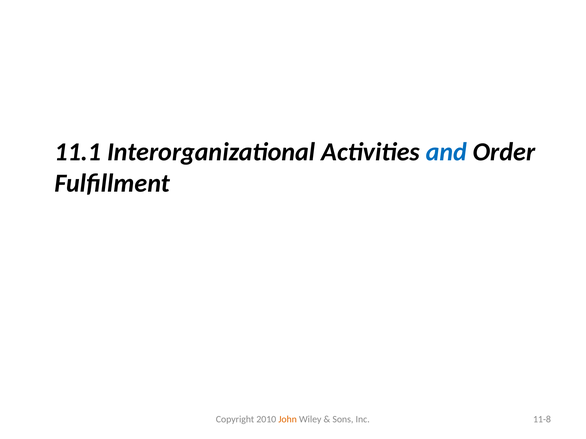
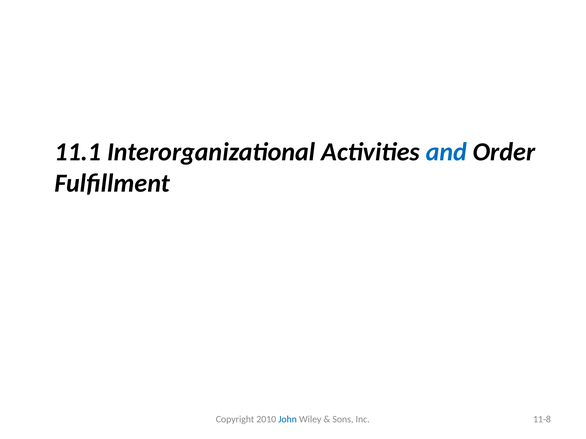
John colour: orange -> blue (288, 420)
